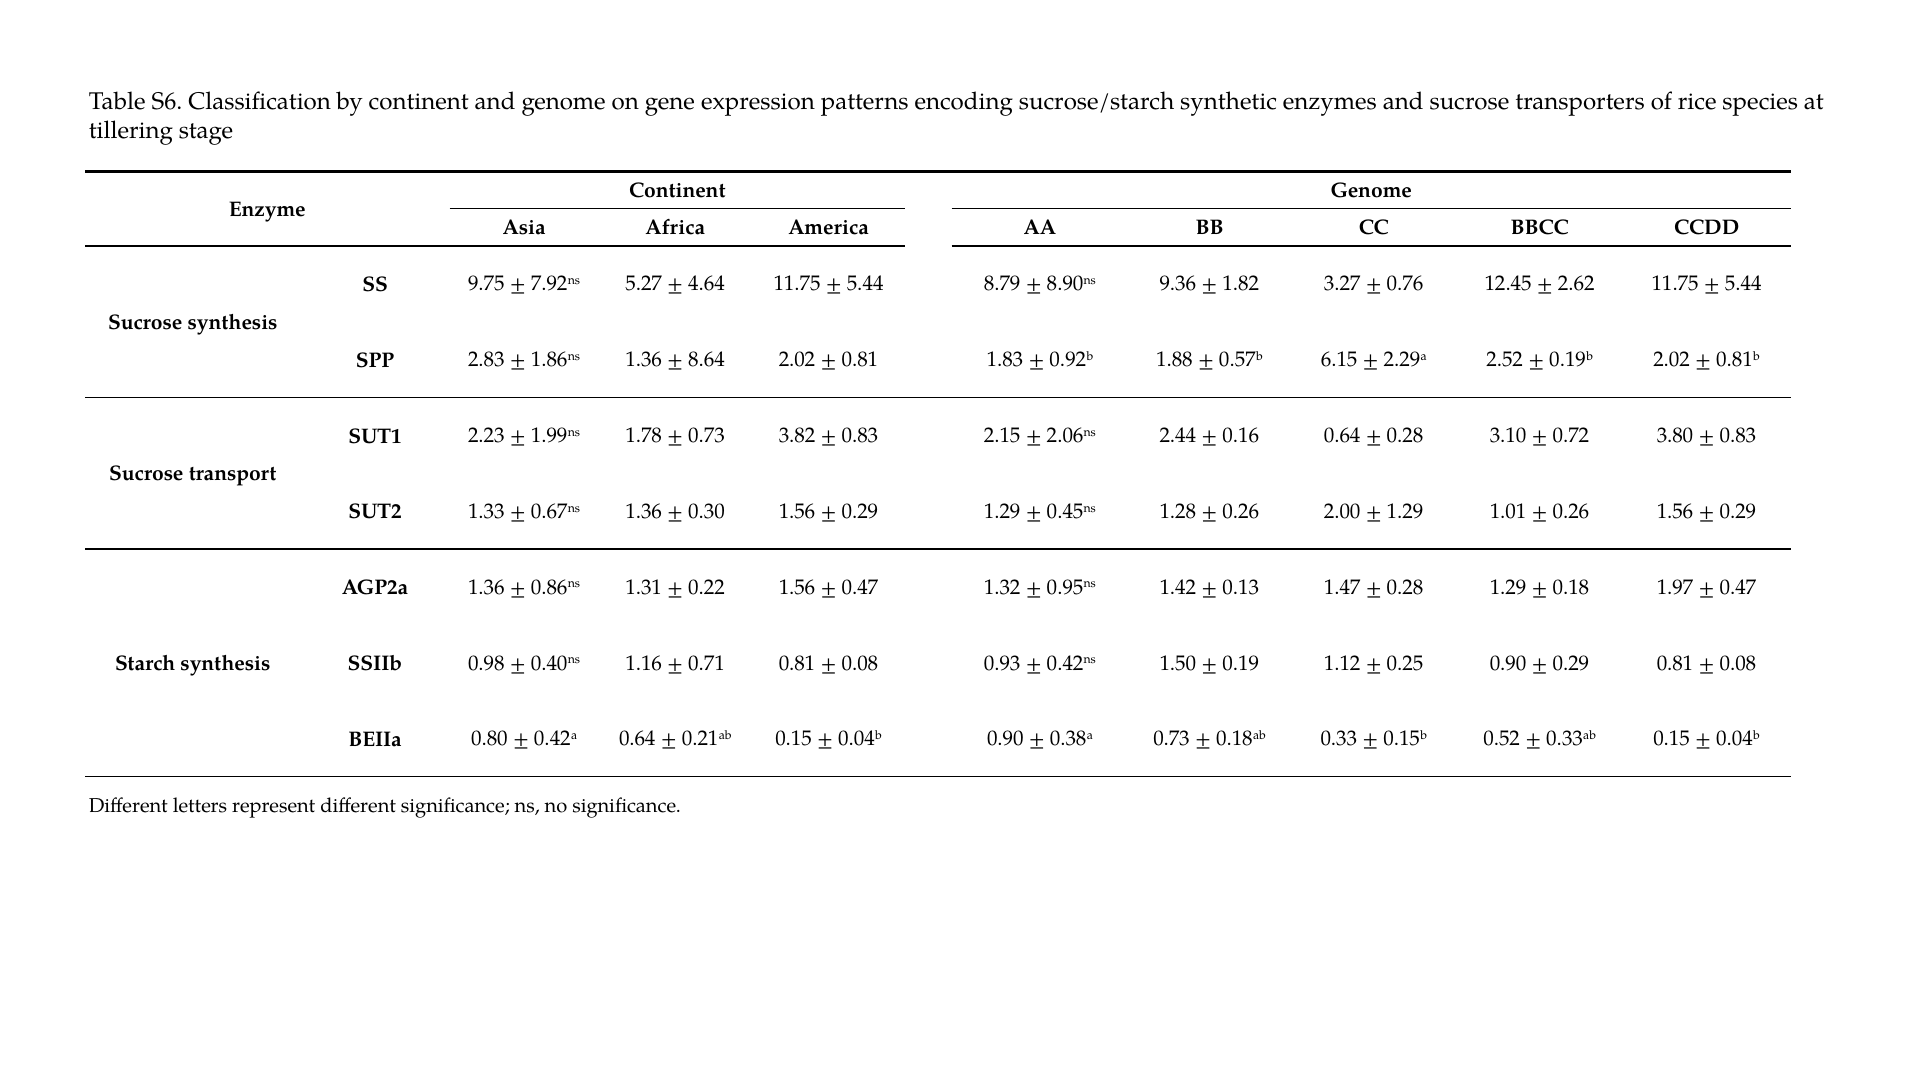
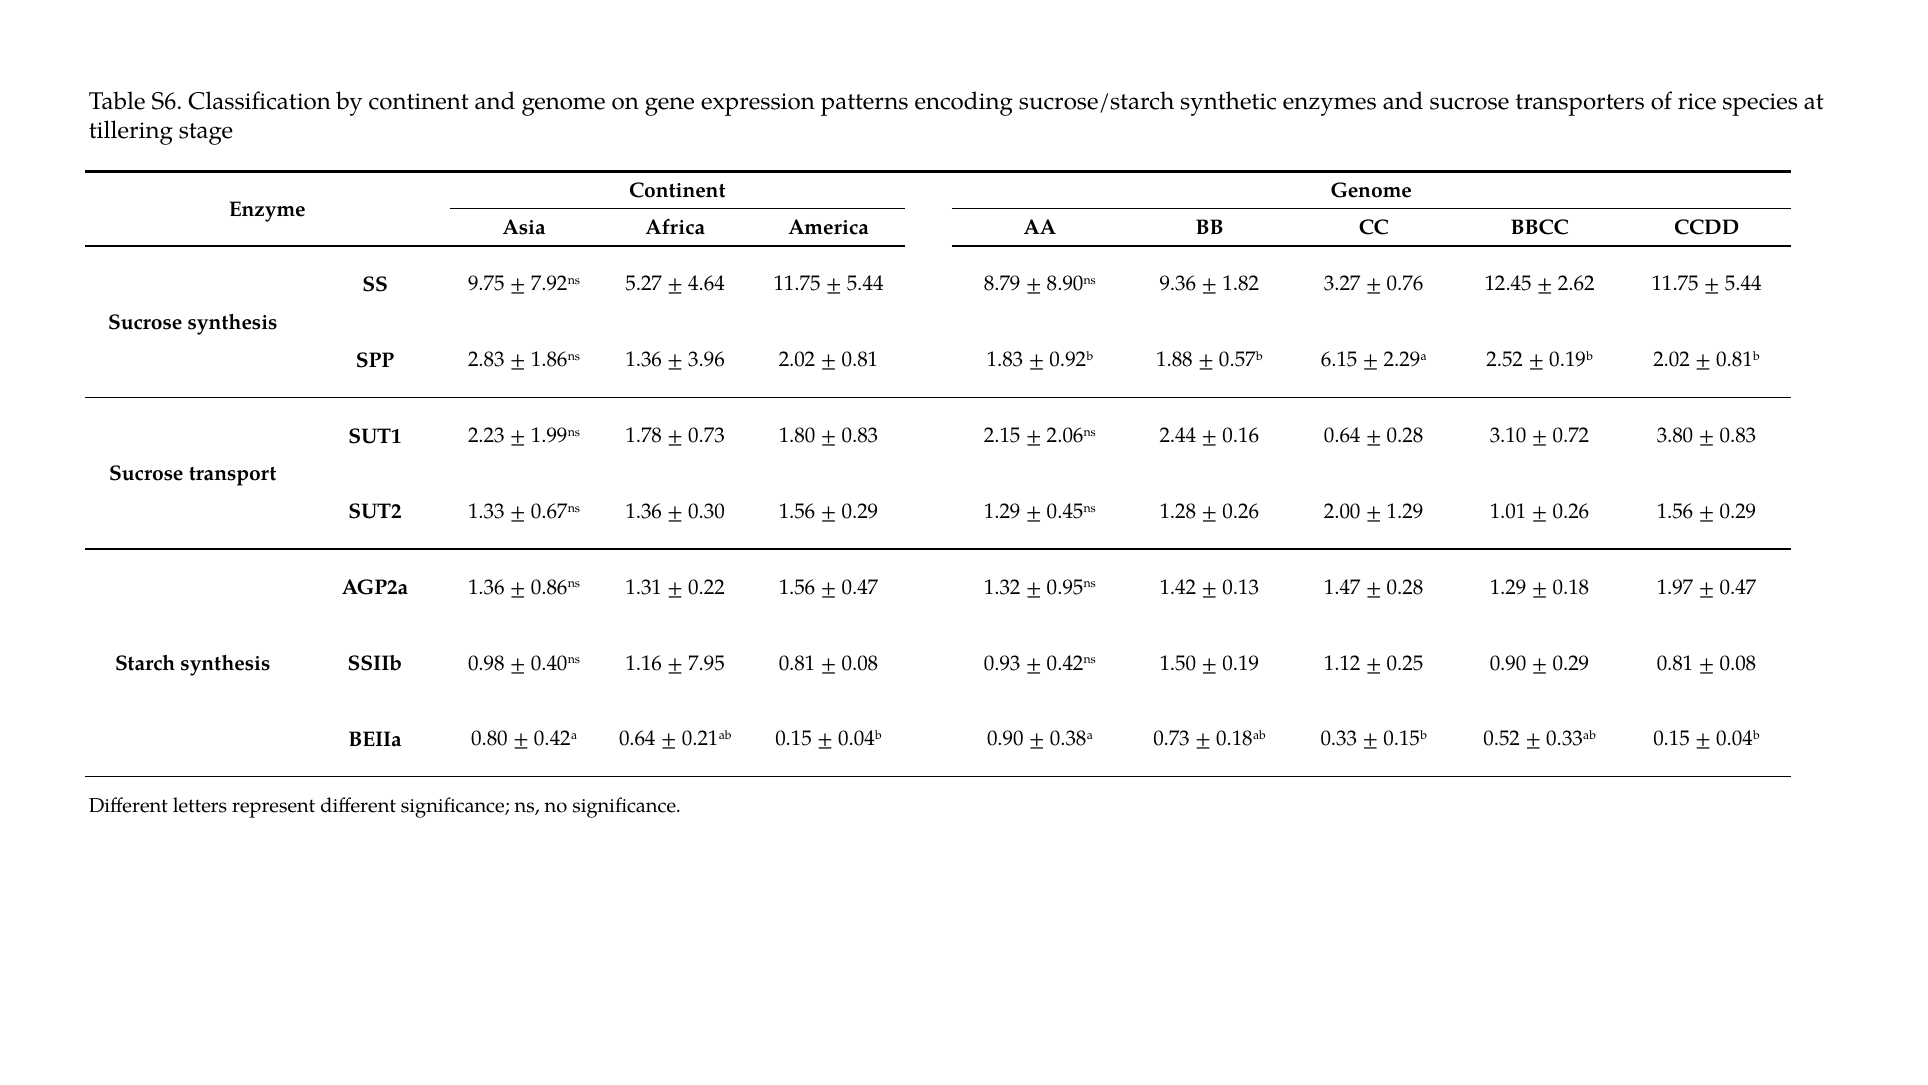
8.64: 8.64 -> 3.96 (707, 360)
3.82: 3.82 -> 1.80 (797, 435)
0.71: 0.71 -> 7.95 (707, 663)
